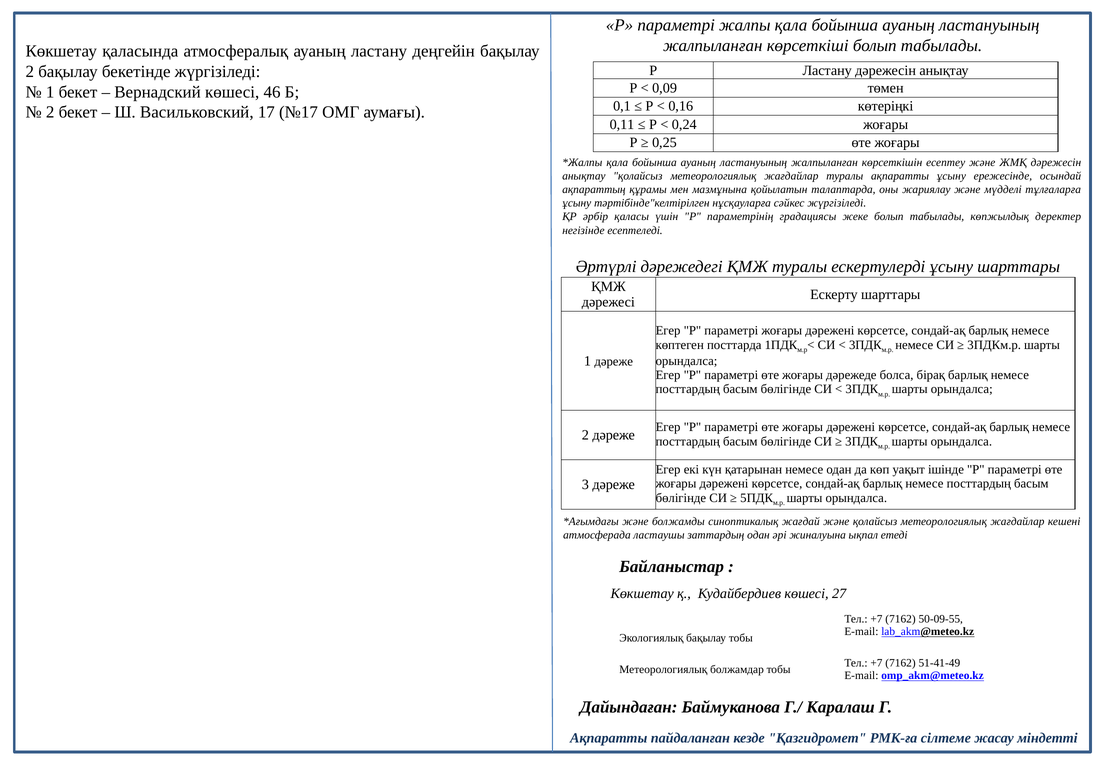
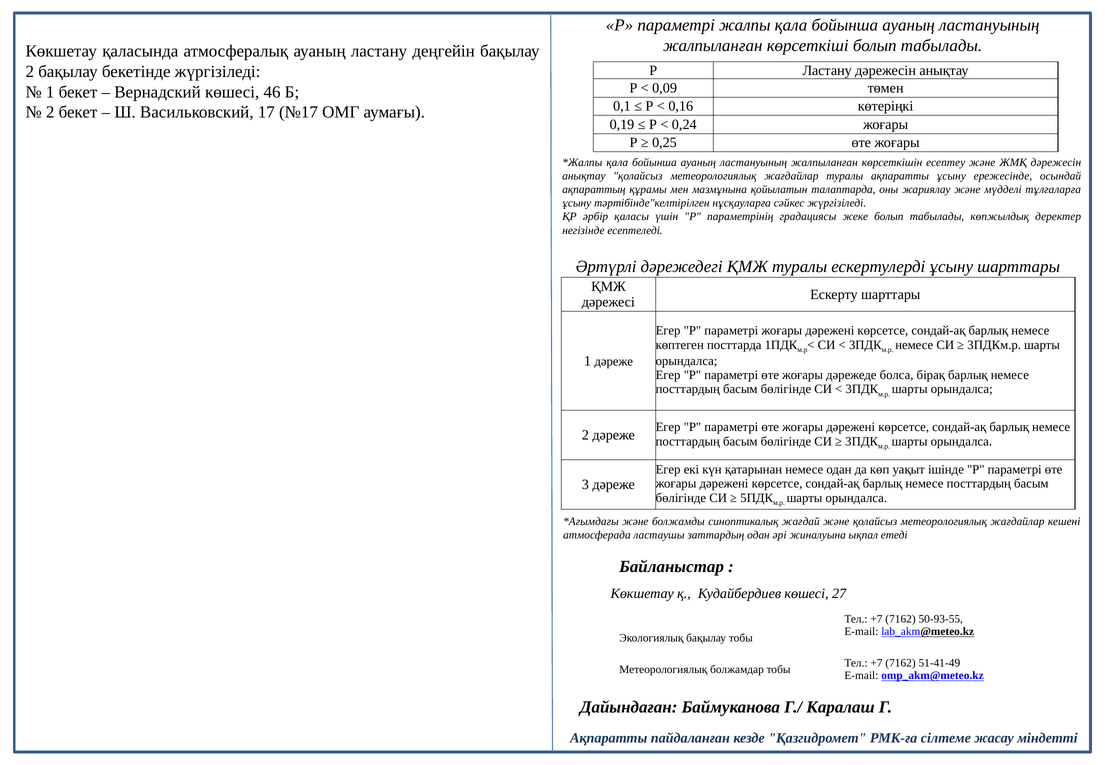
0,11: 0,11 -> 0,19 (622, 124)
50-09-55: 50-09-55 -> 50-93-55 (941, 619)
